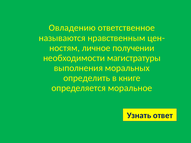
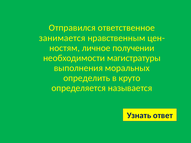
Овладению: Овладению -> Отправился (72, 28)
называются: называются -> занимается (62, 38)
книге: книге -> круто (130, 78)
моральное: моральное -> называется (130, 88)
